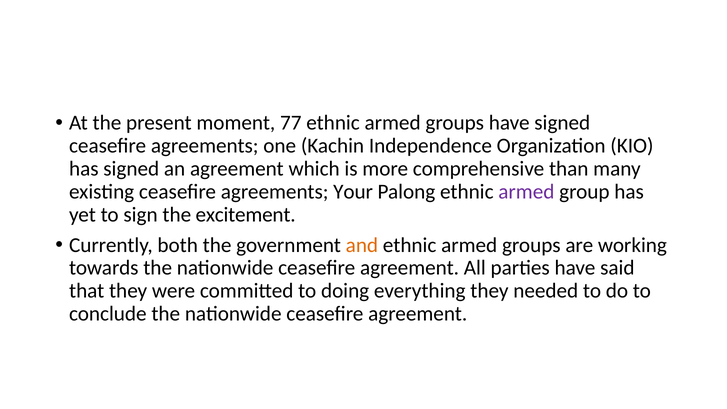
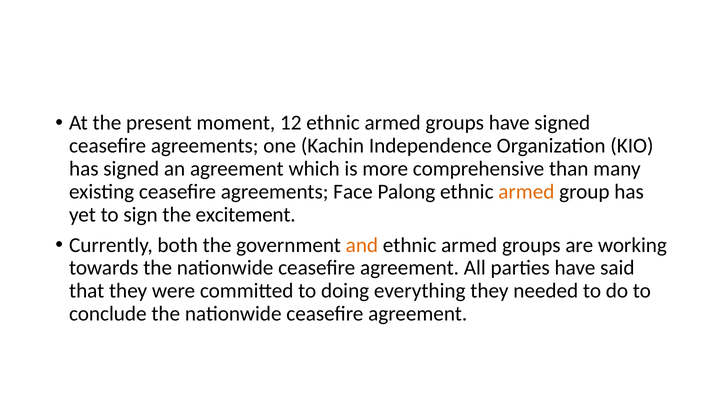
77: 77 -> 12 (291, 123)
Your: Your -> Face (353, 192)
armed colour: purple -> orange (526, 192)
